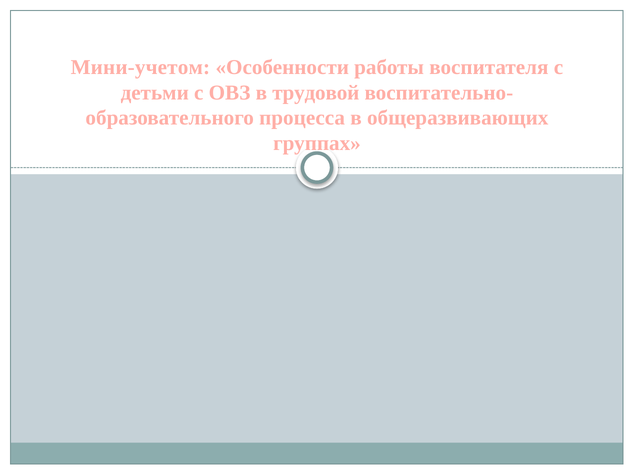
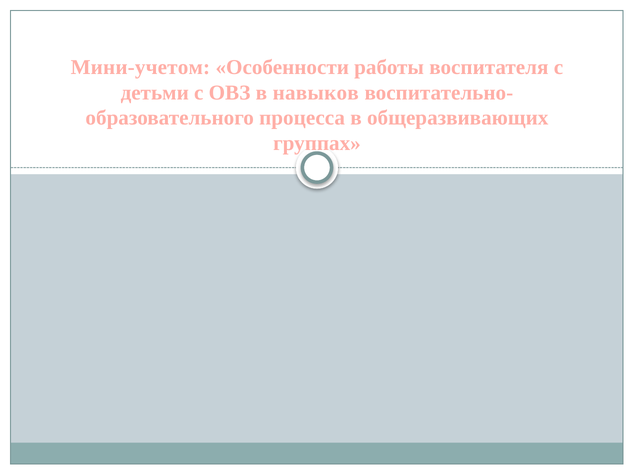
трудовой: трудовой -> навыков (316, 93)
